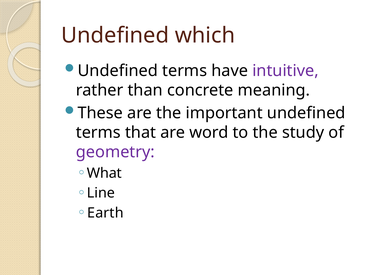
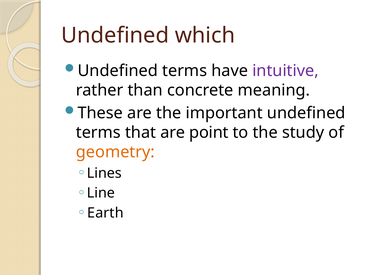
word: word -> point (209, 133)
geometry colour: purple -> orange (115, 152)
What: What -> Lines (104, 173)
